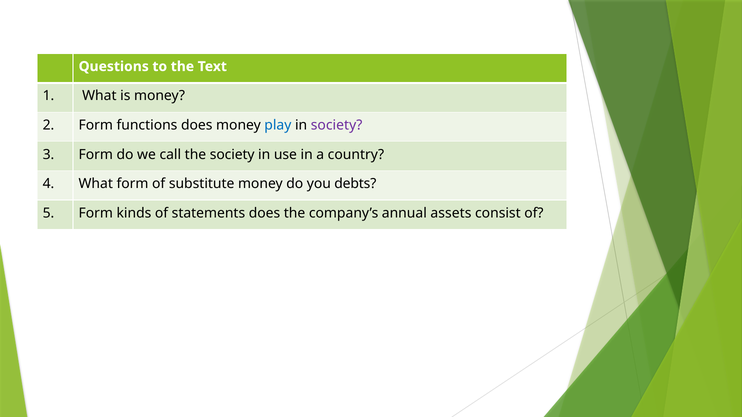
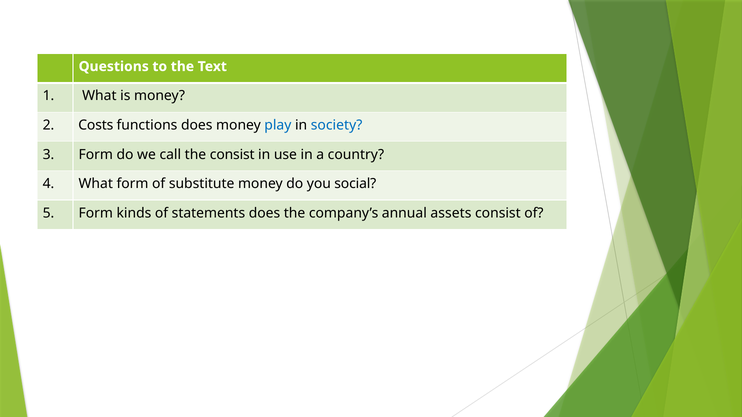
2 Form: Form -> Costs (96, 125)
society colour: purple -> blue (337, 125)
the society: society -> consist (232, 155)
debts: debts -> social (355, 184)
